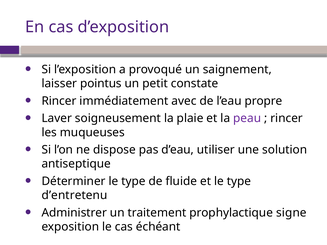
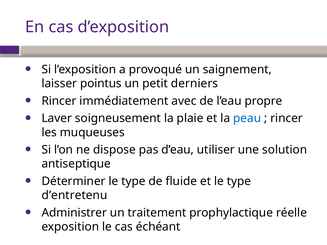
constate: constate -> derniers (195, 84)
peau colour: purple -> blue (247, 118)
signe: signe -> réelle (291, 213)
